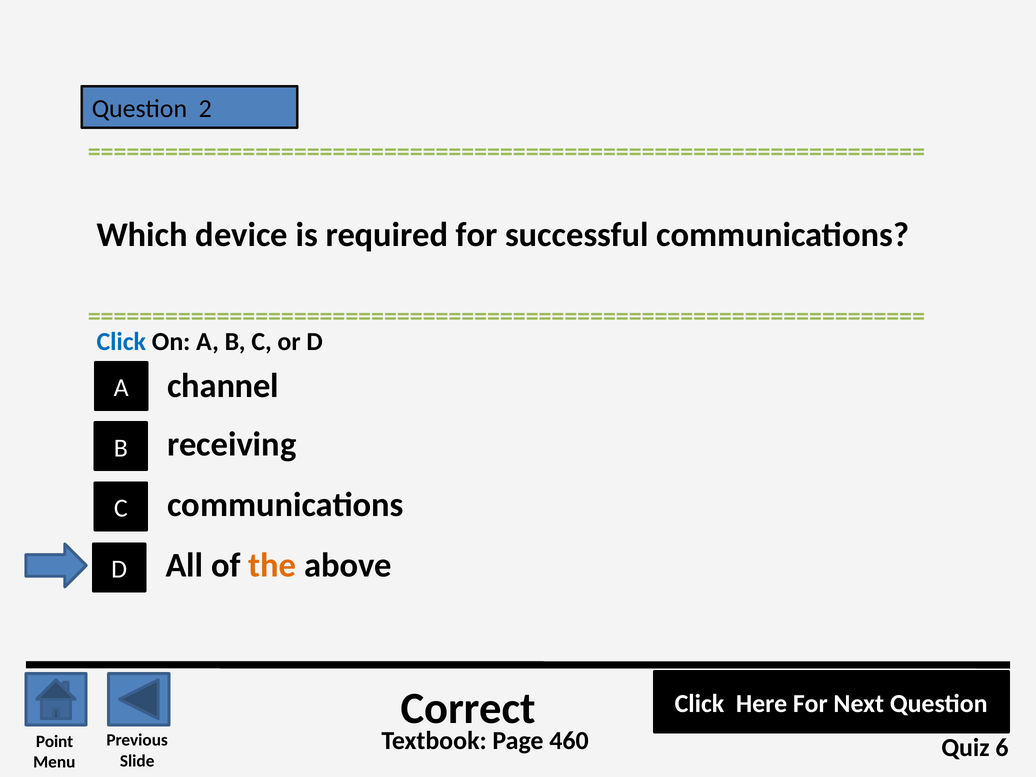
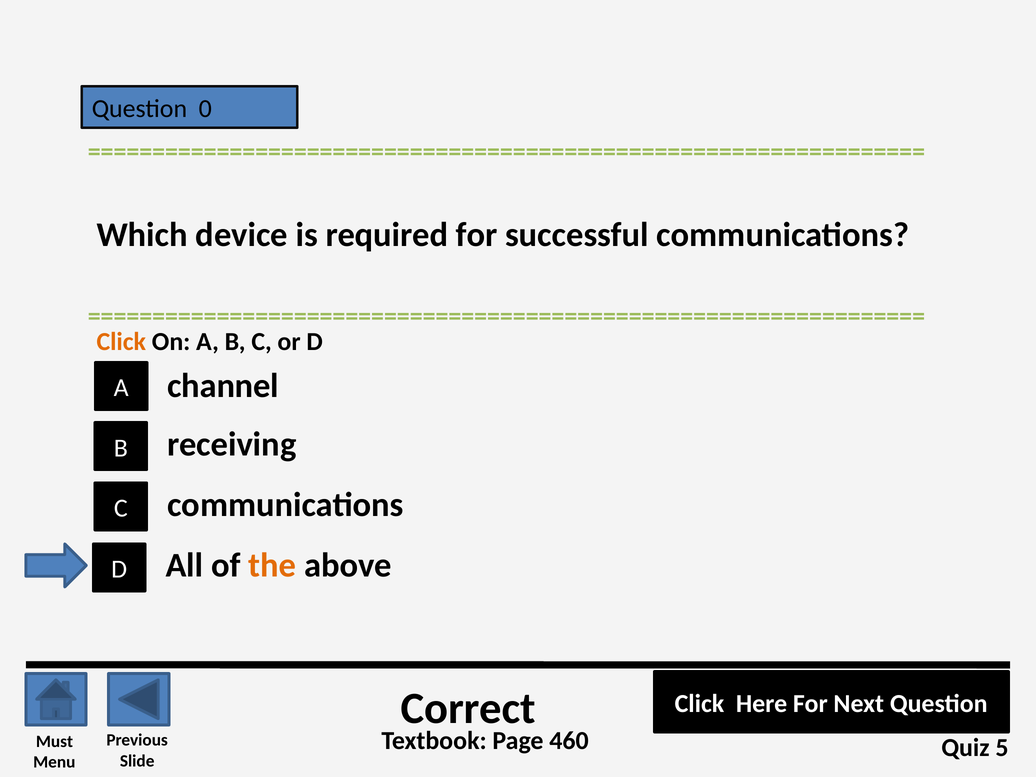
2: 2 -> 0 (205, 109)
Click colour: blue -> orange (121, 342)
Point: Point -> Must (54, 741)
6: 6 -> 5 (1002, 748)
